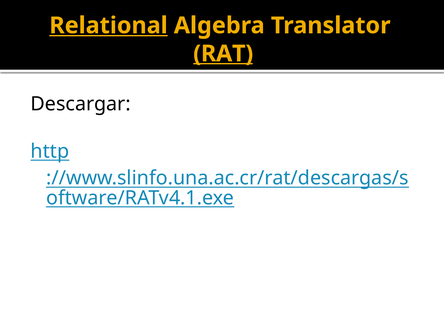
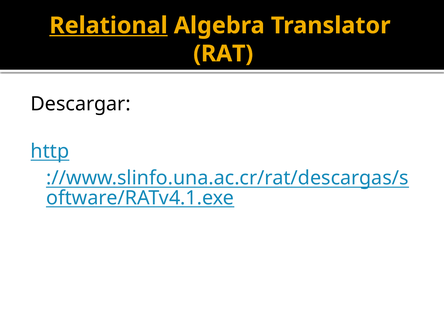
RAT underline: present -> none (223, 54)
